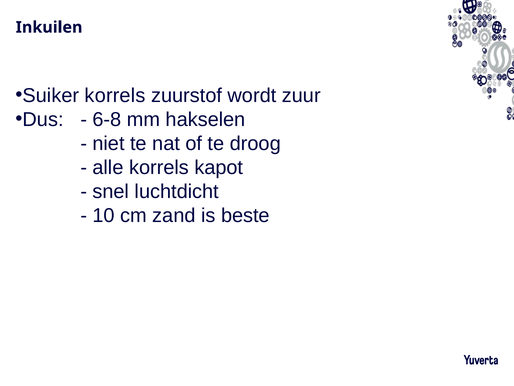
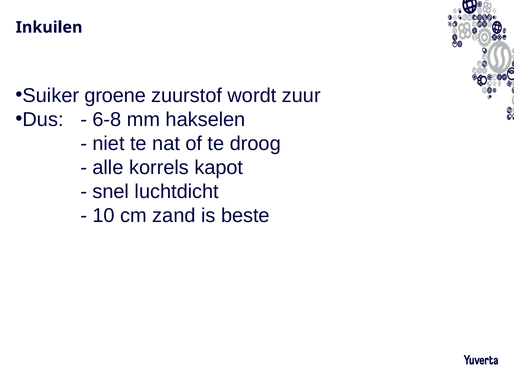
Suiker korrels: korrels -> groene (115, 95)
